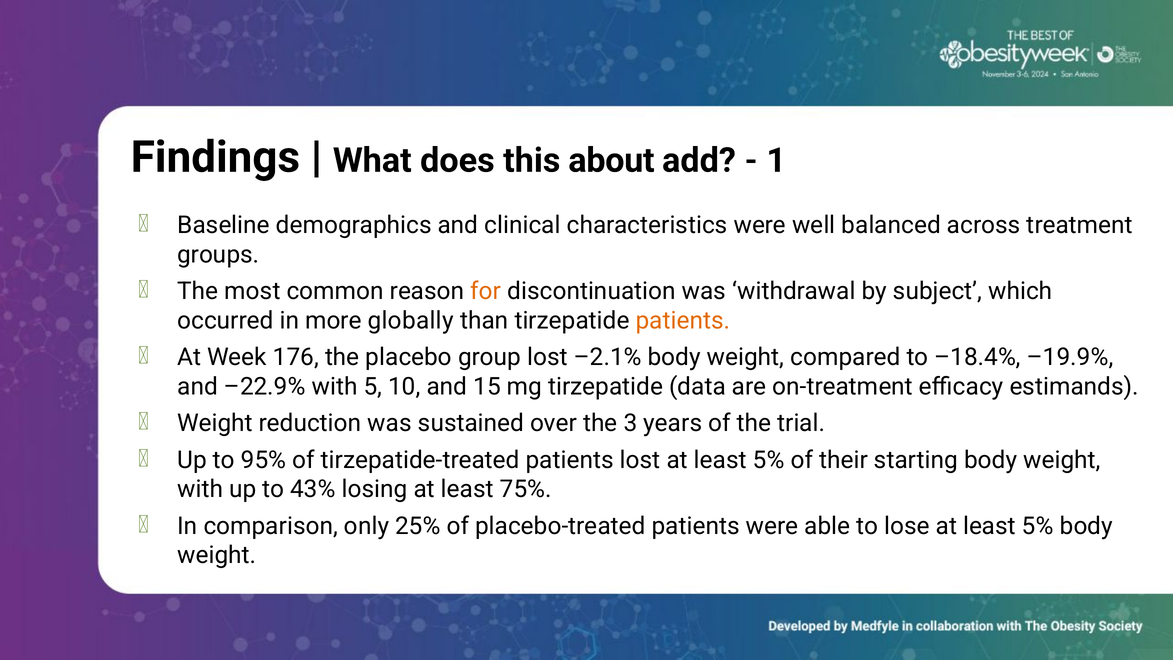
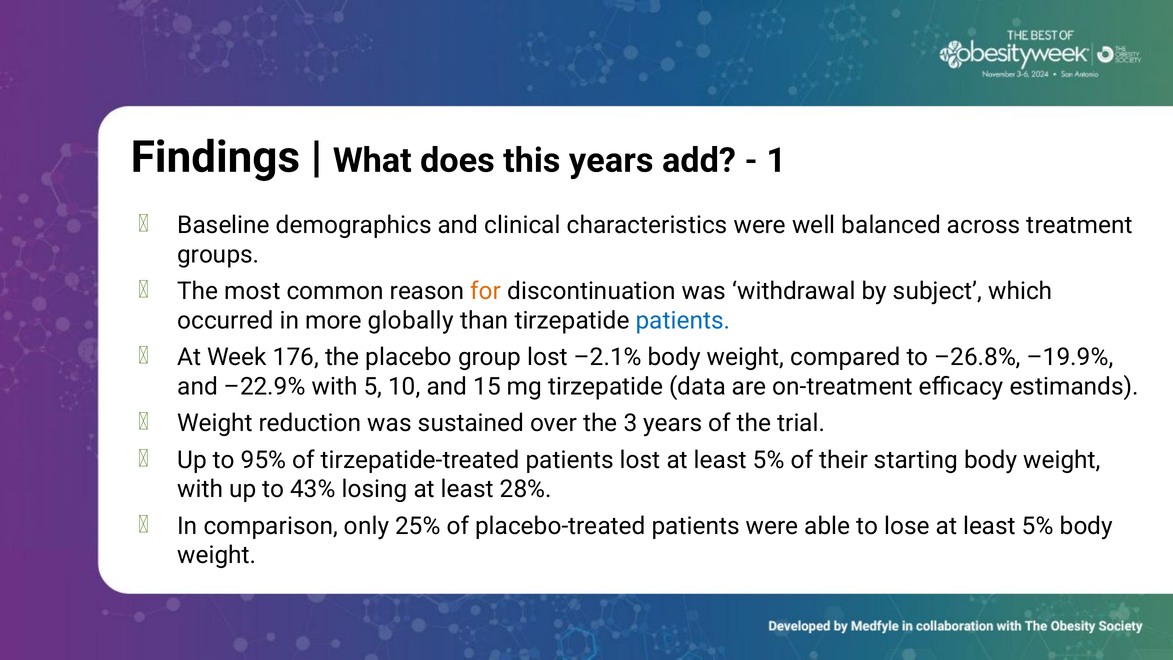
this about: about -> years (611, 160)
patients colour: orange -> blue (683, 320)
–18.4%: –18.4% -> –26.8% (978, 357)
75%: 75% -> 28% (526, 489)
